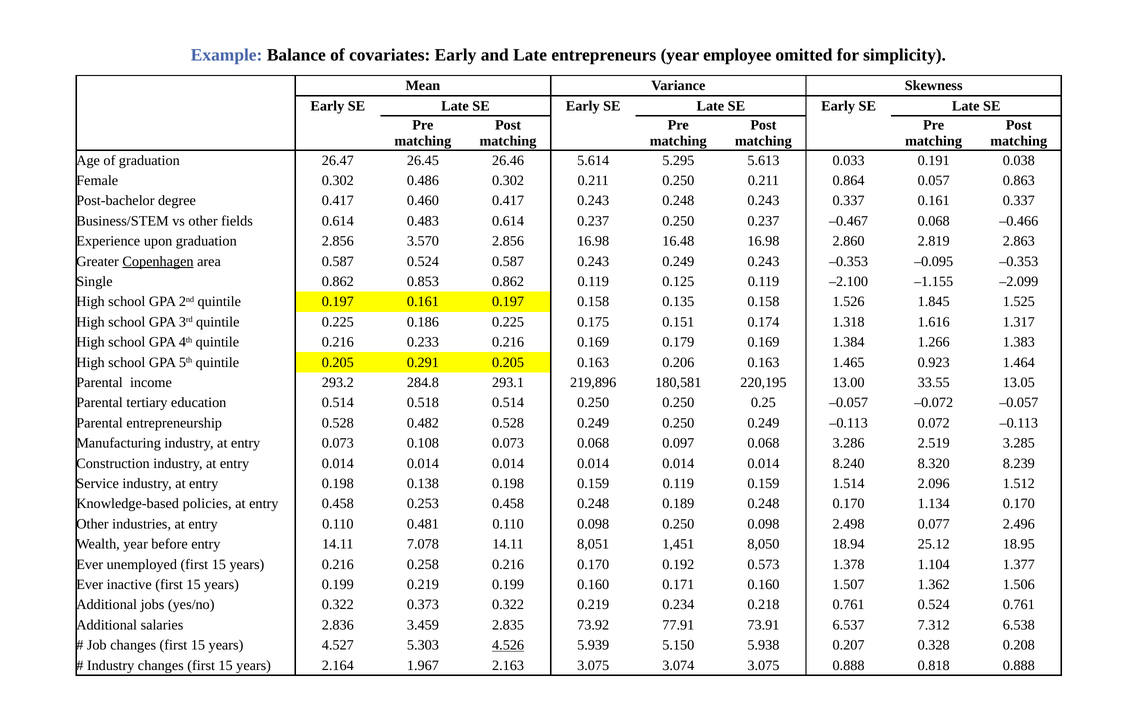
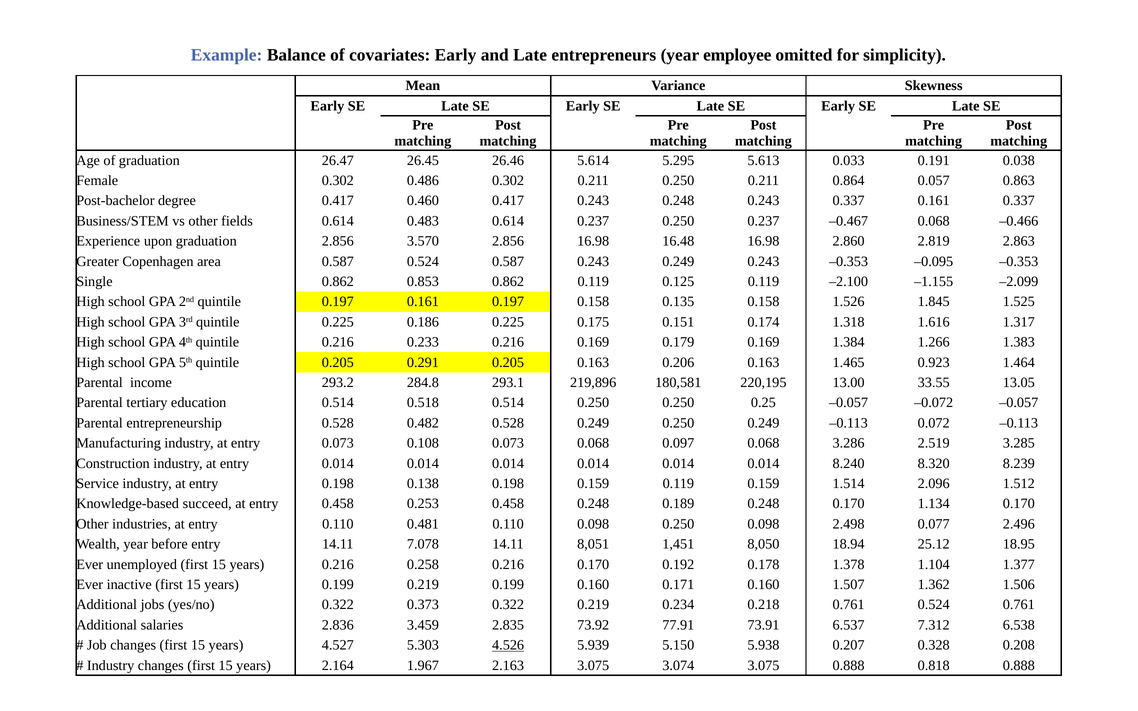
Copenhagen underline: present -> none (158, 261)
policies: policies -> succeed (207, 504)
0.573: 0.573 -> 0.178 (763, 565)
